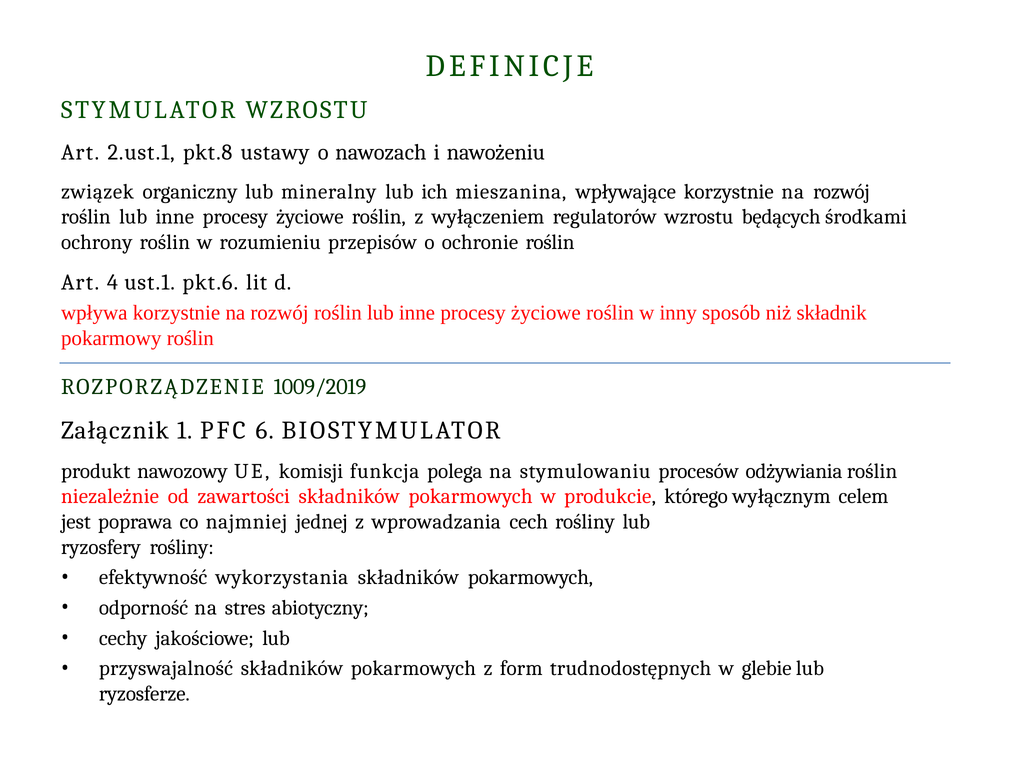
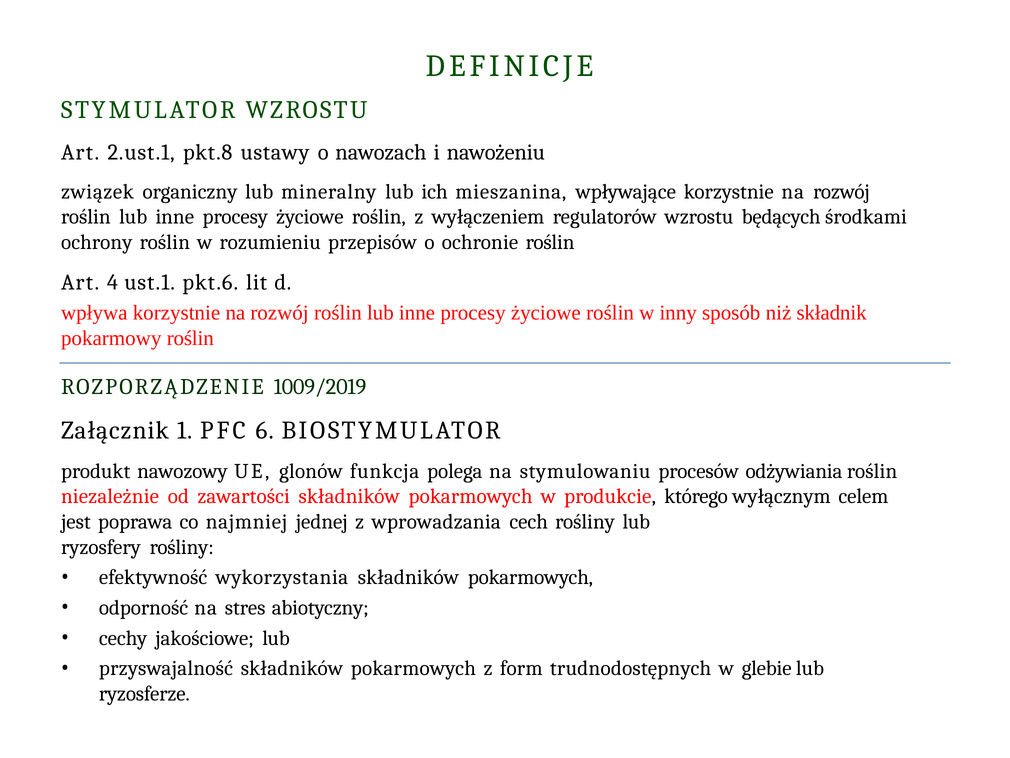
komisji: komisji -> glonów (311, 471)
